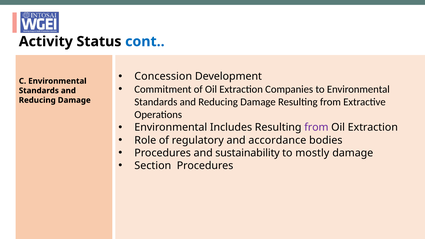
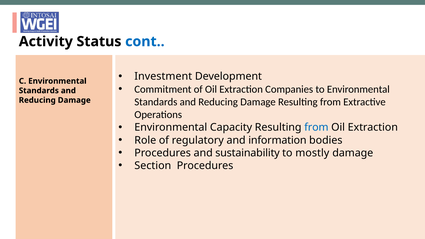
Concession: Concession -> Investment (163, 76)
Includes: Includes -> Capacity (231, 127)
from colour: purple -> blue (316, 127)
accordance: accordance -> information (277, 140)
